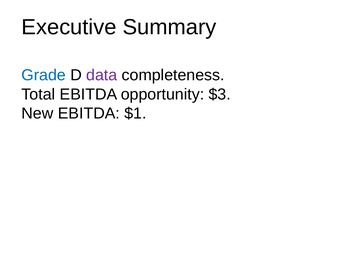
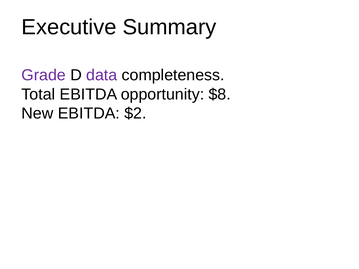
Grade colour: blue -> purple (44, 75)
$3: $3 -> $8 (220, 94)
$1: $1 -> $2 (135, 114)
